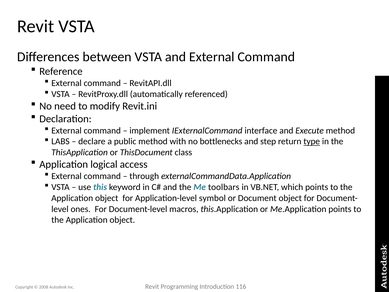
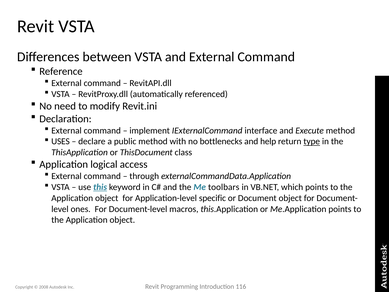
LABS: LABS -> USES (61, 141)
step: step -> help (268, 141)
this underline: none -> present (100, 187)
symbol: symbol -> specific (212, 198)
